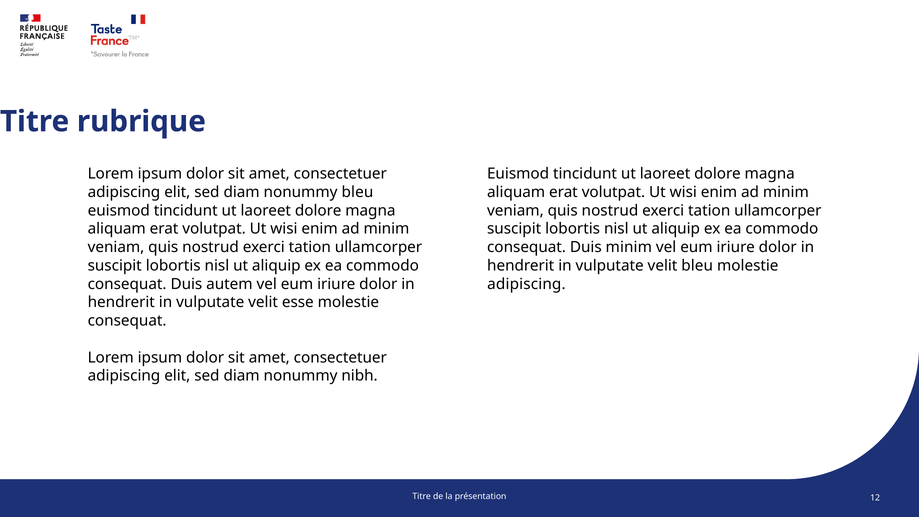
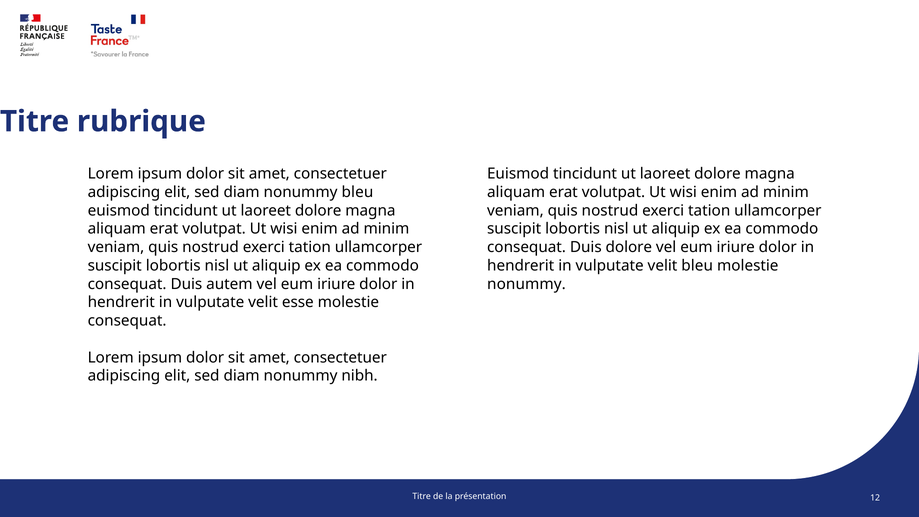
Duis minim: minim -> dolore (629, 247)
adipiscing: adipiscing -> nonummy (526, 284)
